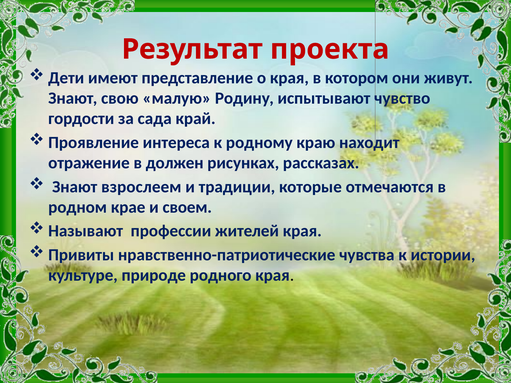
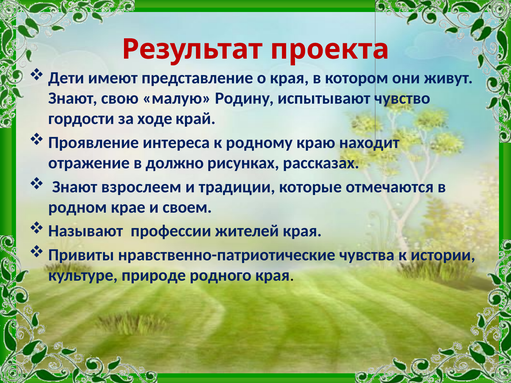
сада: сада -> ходе (155, 119)
должен: должен -> должно (175, 163)
